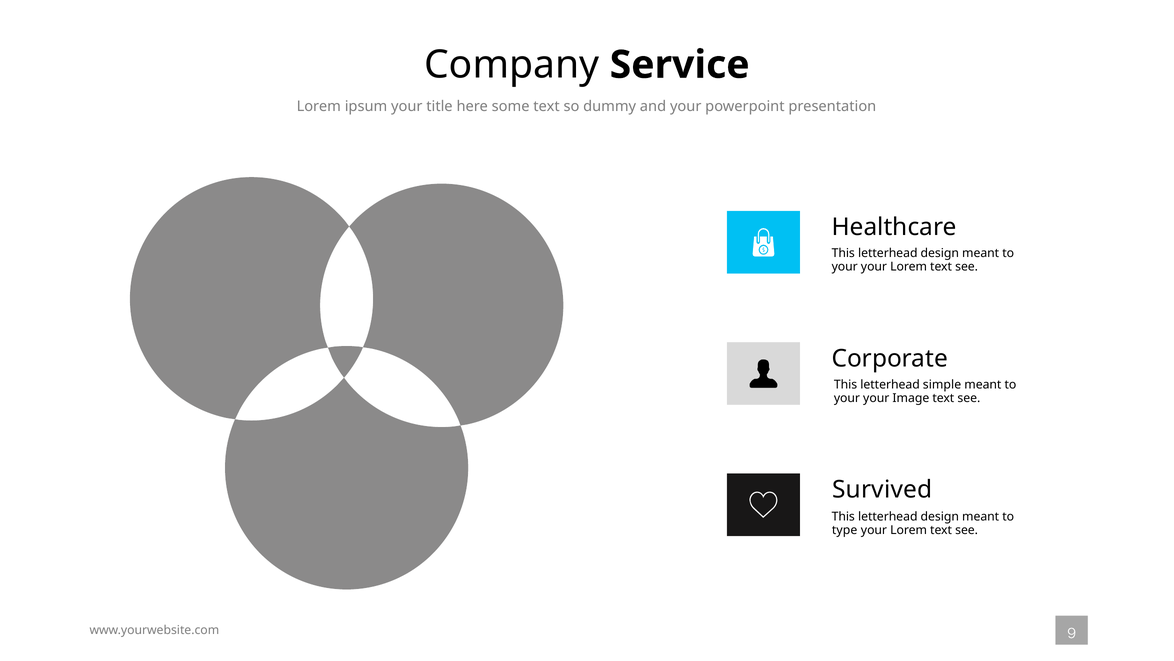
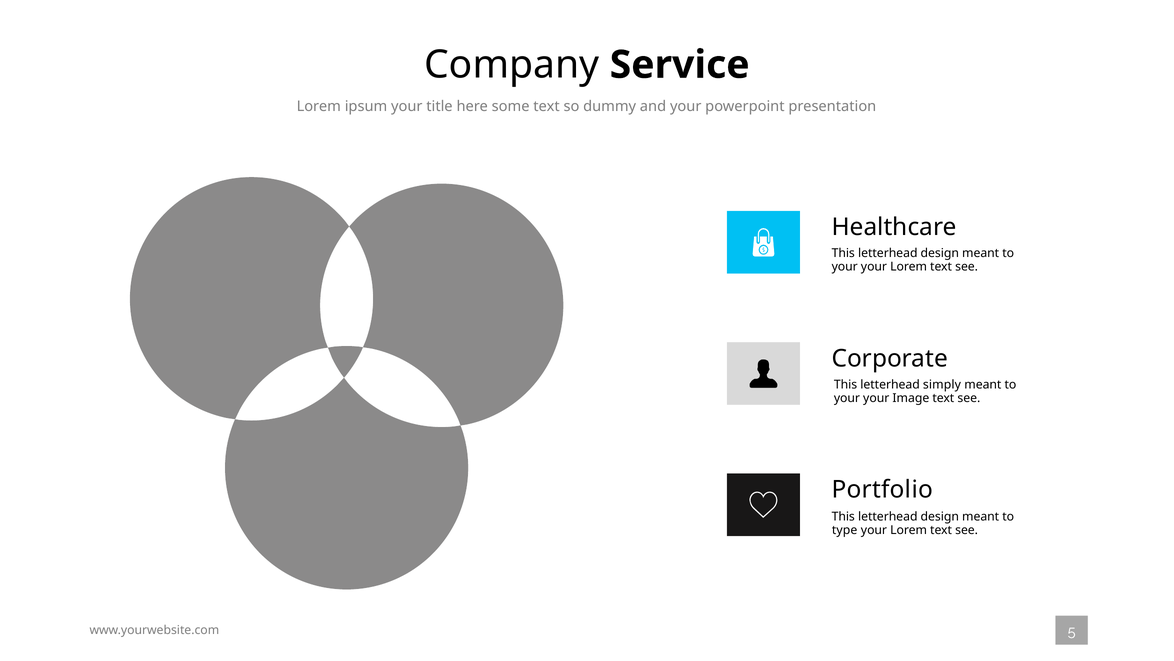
simple: simple -> simply (942, 384)
Survived: Survived -> Portfolio (882, 489)
9: 9 -> 5 (1072, 631)
